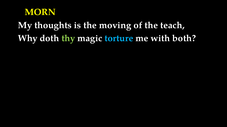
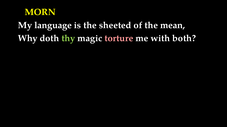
thoughts: thoughts -> language (53, 25)
moving: moving -> sheeted (115, 25)
teach: teach -> mean (173, 25)
torture colour: light blue -> pink (119, 39)
